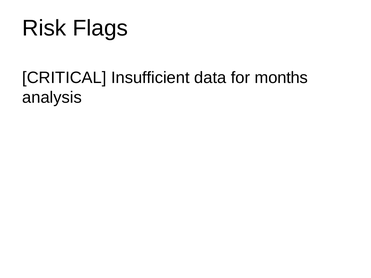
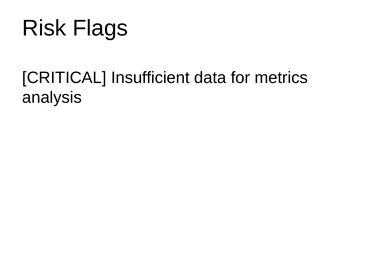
months: months -> metrics (281, 78)
